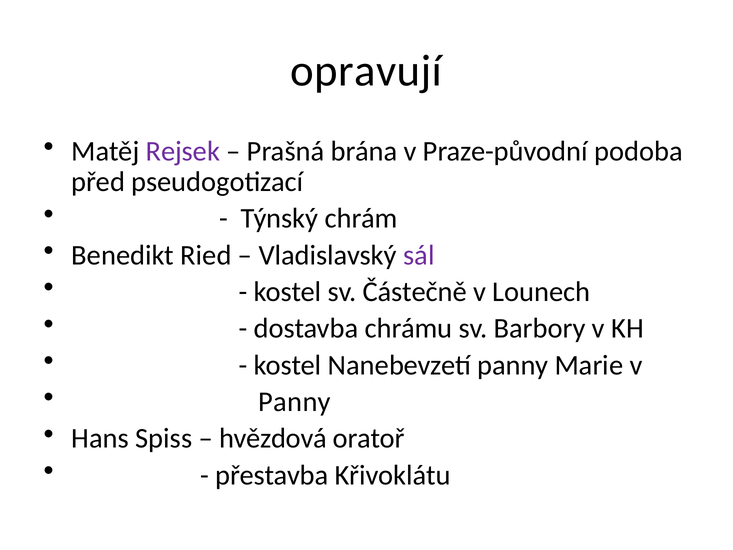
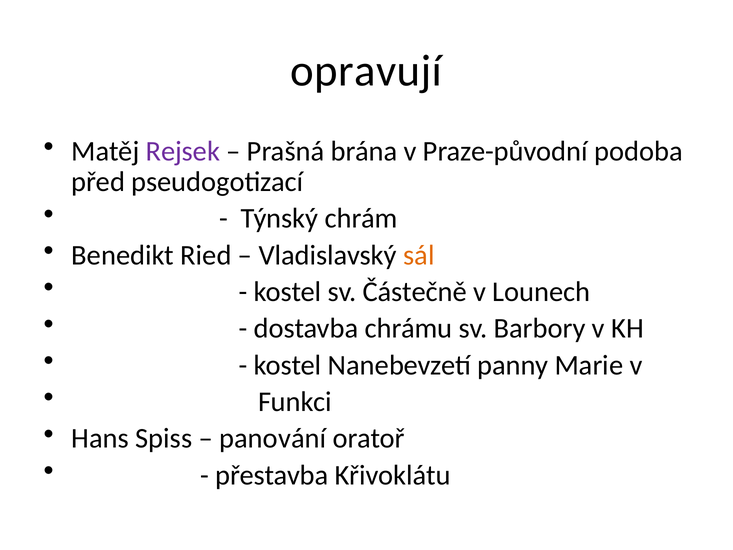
sál colour: purple -> orange (419, 255)
Panny: Panny -> Funkci (295, 402)
hvězdová: hvězdová -> panování (273, 438)
